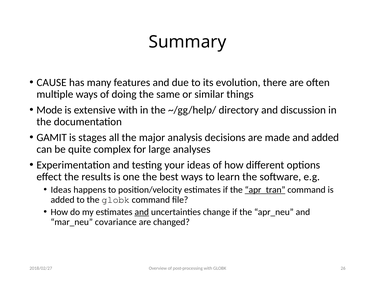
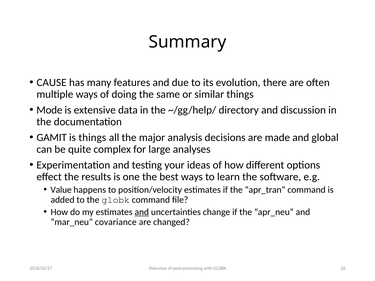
extensive with: with -> data (128, 110)
is stages: stages -> things (92, 138)
and added: added -> global (325, 138)
Ideas: Ideas -> Value (61, 190)
apr_tran underline: present -> none (265, 190)
